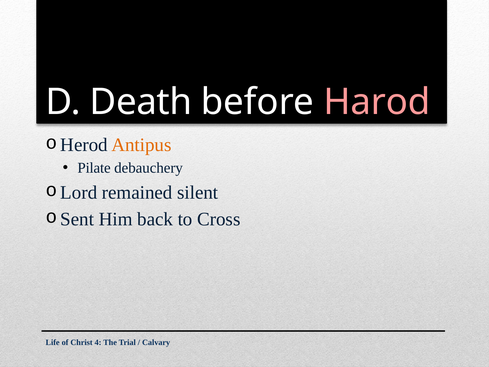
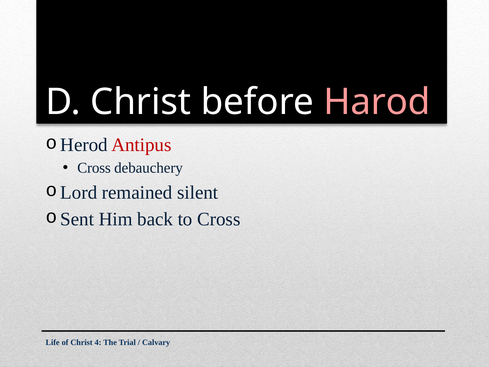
D Death: Death -> Christ (141, 102)
Antipus colour: orange -> red (141, 145)
Pilate: Pilate -> Cross (94, 168)
